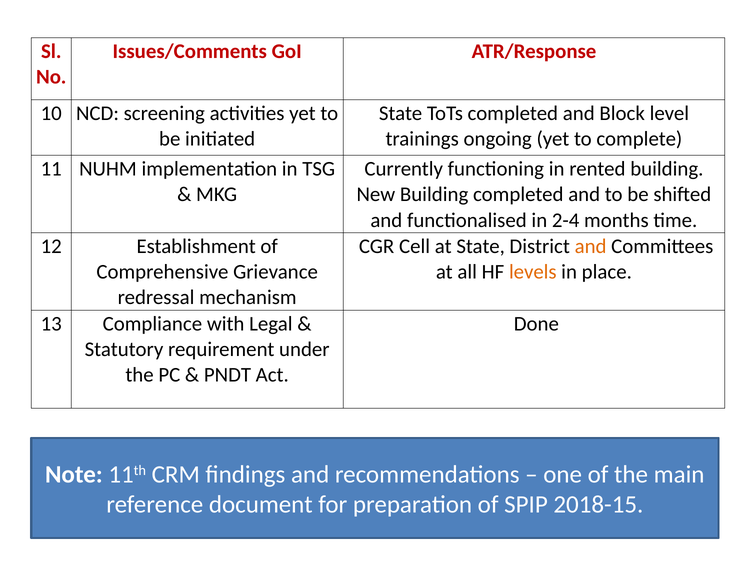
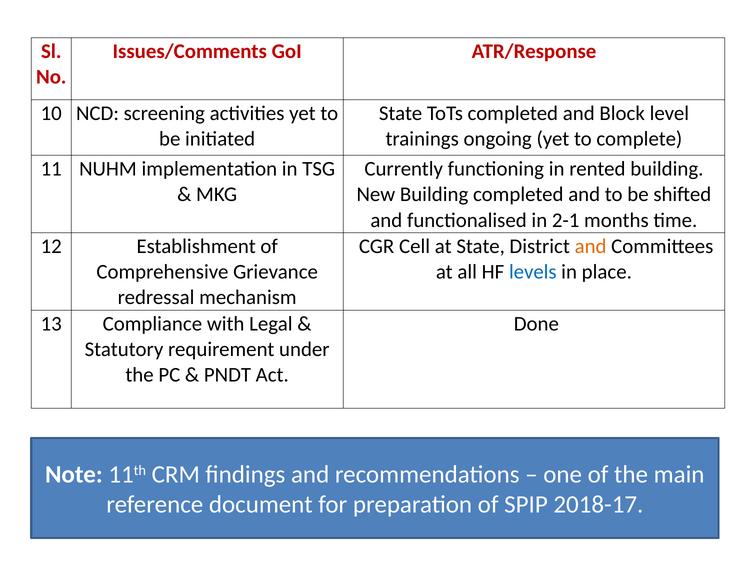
2-4: 2-4 -> 2-1 (566, 220)
levels colour: orange -> blue (533, 272)
2018-15: 2018-15 -> 2018-17 (598, 504)
